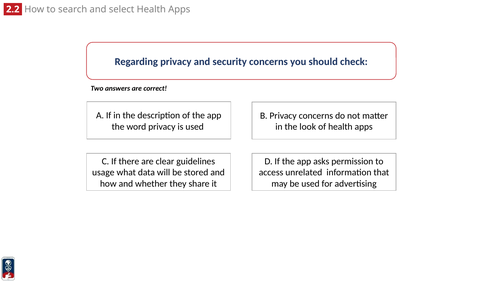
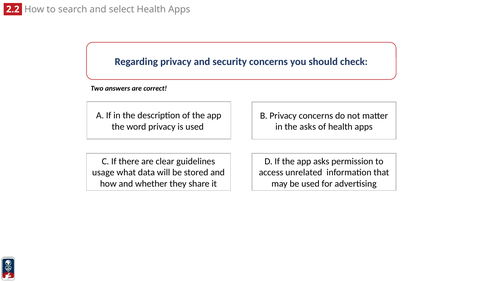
the look: look -> asks (308, 127)
